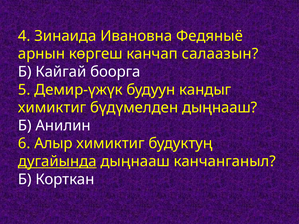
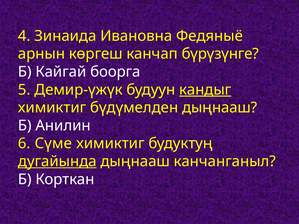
салаазын: салаазын -> бүрүзүнге (220, 54)
кандыг underline: none -> present (205, 90)
Алыр: Алыр -> Сүме (53, 144)
